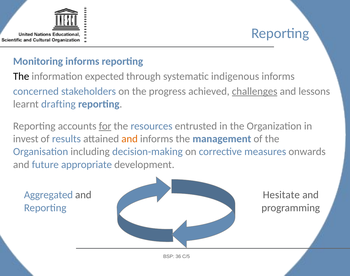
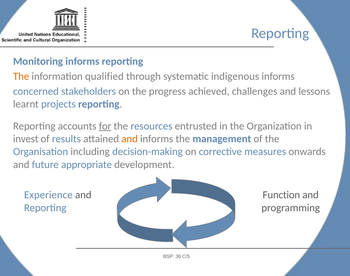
The colour: black -> orange (21, 76)
expected: expected -> qualified (104, 76)
challenges underline: present -> none (255, 91)
drafting: drafting -> projects (58, 104)
Aggregated: Aggregated -> Experience (48, 195)
Hesitate: Hesitate -> Function (281, 195)
